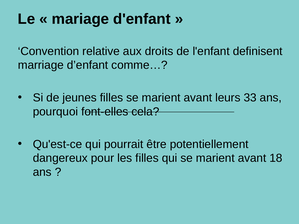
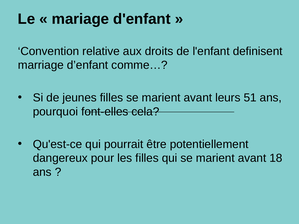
33: 33 -> 51 (250, 98)
